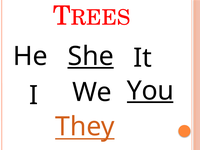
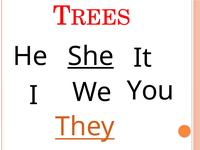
You underline: present -> none (150, 91)
